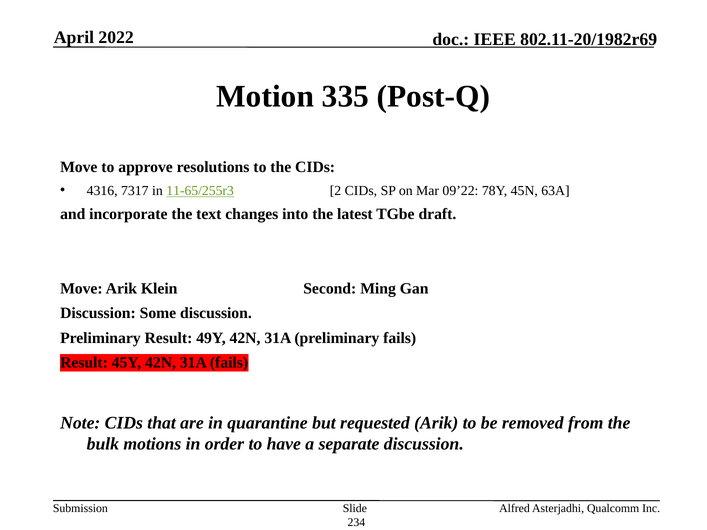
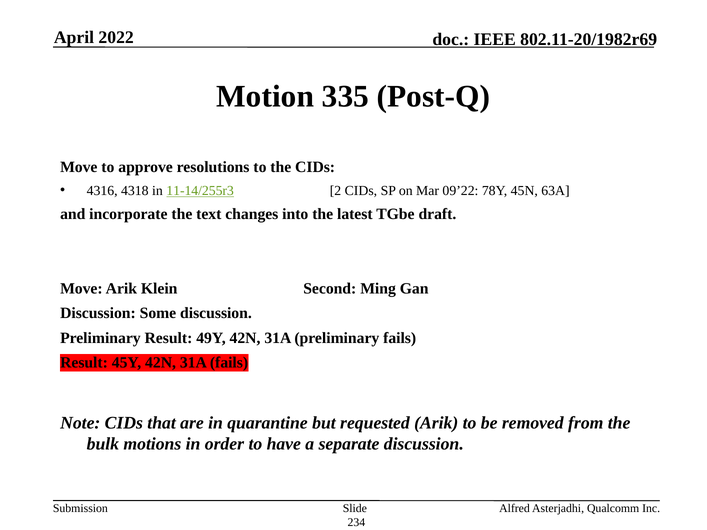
7317: 7317 -> 4318 (135, 191)
11-65/255r3: 11-65/255r3 -> 11-14/255r3 (200, 191)
